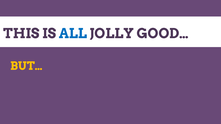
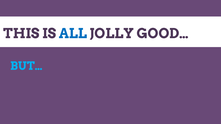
BUT… colour: yellow -> light blue (26, 66)
